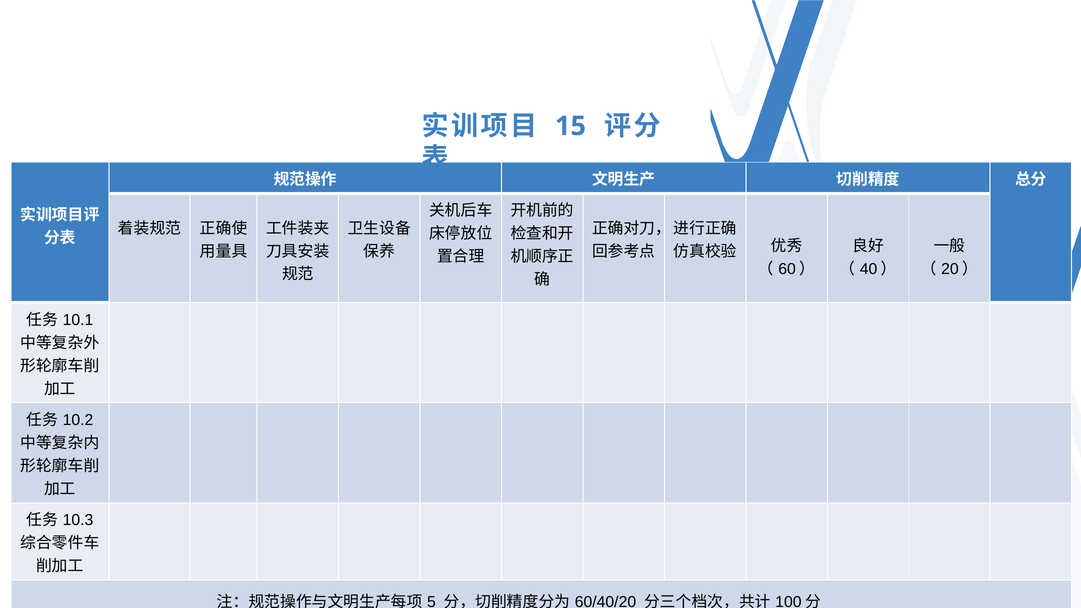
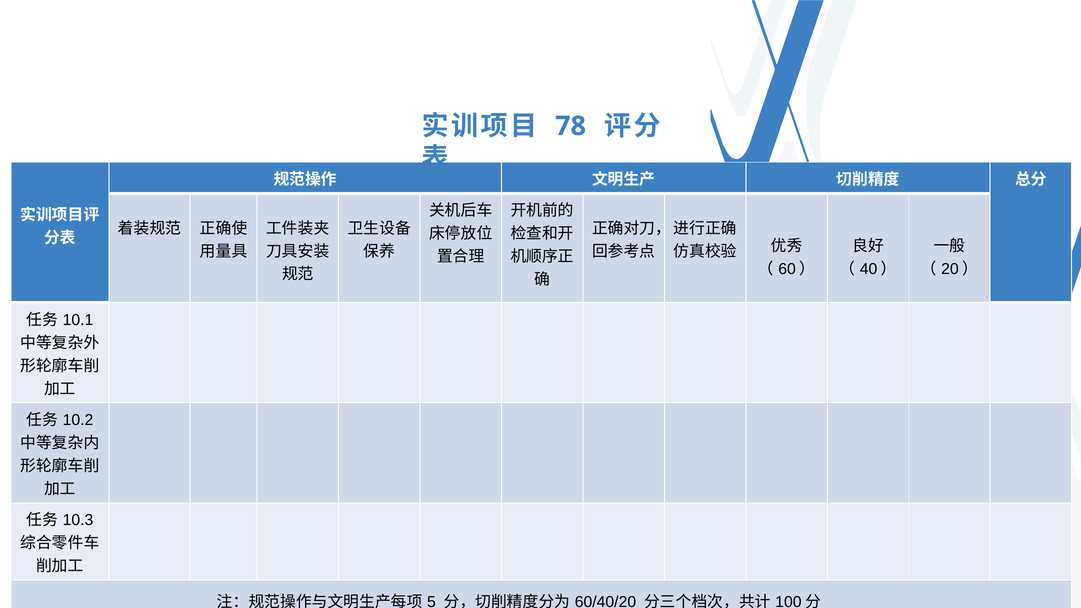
15: 15 -> 78 (571, 126)
